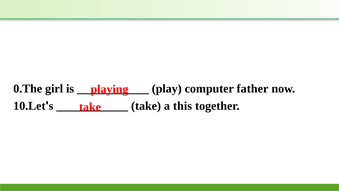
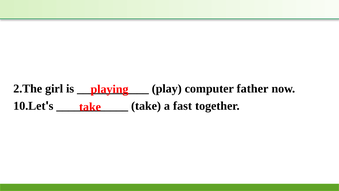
0.The: 0.The -> 2.The (28, 88)
this: this -> fast (183, 106)
